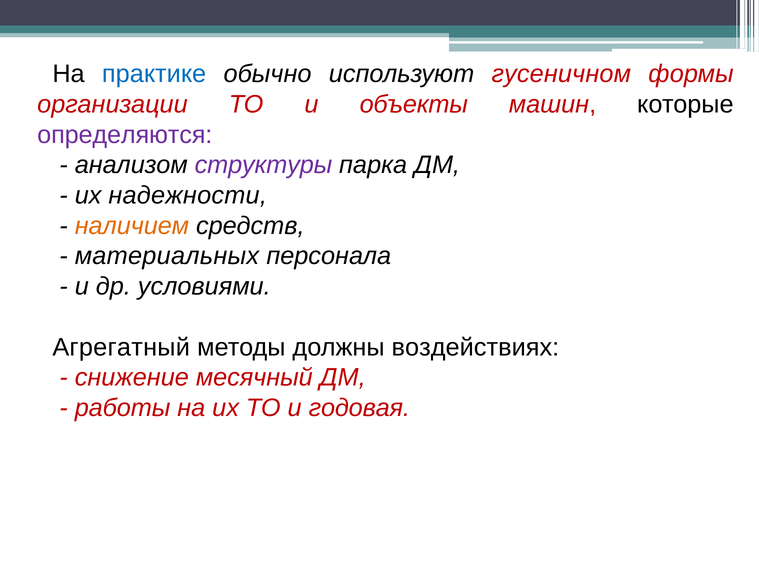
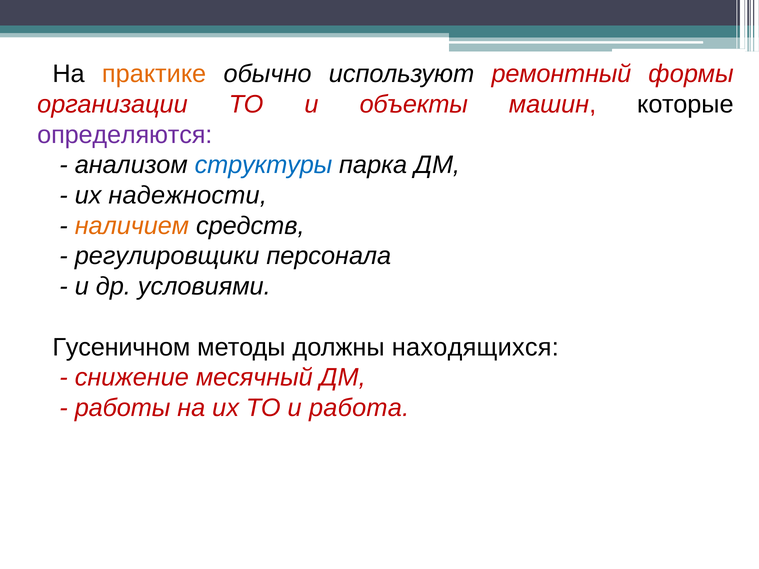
практике colour: blue -> orange (154, 74)
гусеничном: гусеничном -> ремонтный (561, 74)
структуры colour: purple -> blue (263, 165)
материальных: материальных -> регулировщики (167, 256)
Агрегатный: Агрегатный -> Гусеничном (121, 347)
воздействиях: воздействиях -> находящихся (475, 347)
годовая: годовая -> работа (359, 408)
